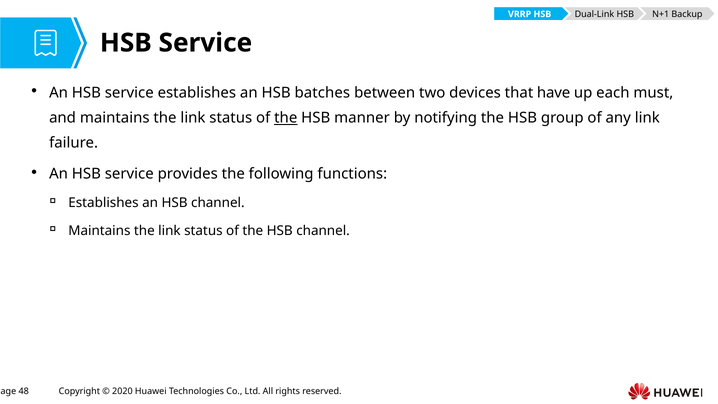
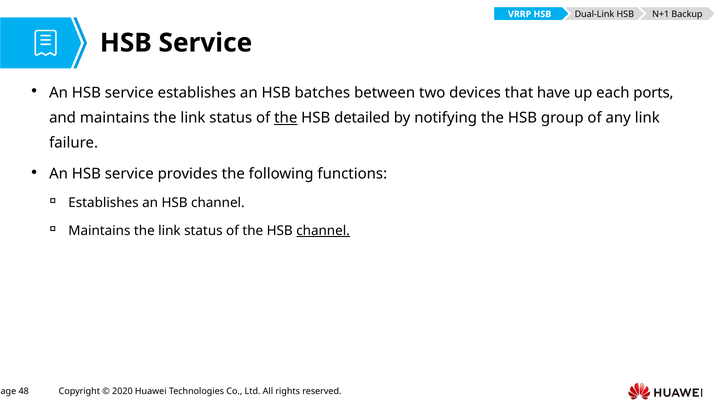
must: must -> ports (653, 93)
manner: manner -> detailed (362, 118)
channel underline: none -> present (323, 231)
